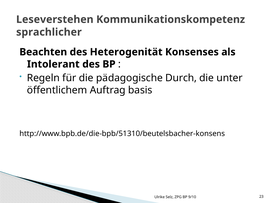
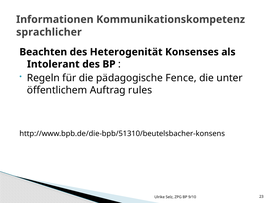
Leseverstehen: Leseverstehen -> Informationen (55, 19)
Durch: Durch -> Fence (181, 78)
basis: basis -> rules (140, 90)
